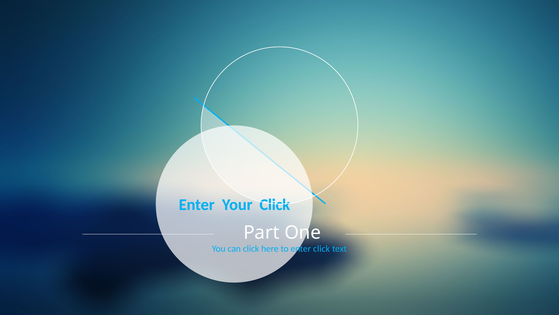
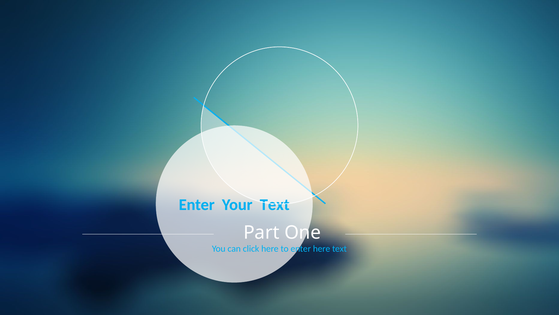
Your Click: Click -> Text (275, 204)
enter click: click -> here (322, 248)
